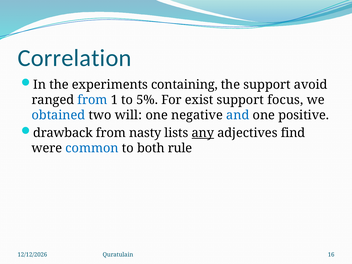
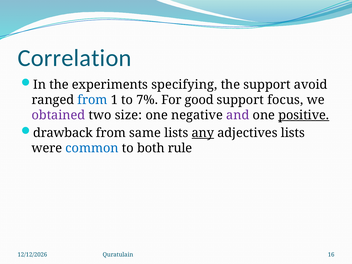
containing: containing -> specifying (184, 85)
5%: 5% -> 7% (147, 100)
exist: exist -> good (199, 100)
obtained colour: blue -> purple (58, 115)
will: will -> size (128, 115)
and colour: blue -> purple (238, 115)
positive underline: none -> present (304, 115)
nasty: nasty -> same (145, 133)
adjectives find: find -> lists (293, 133)
